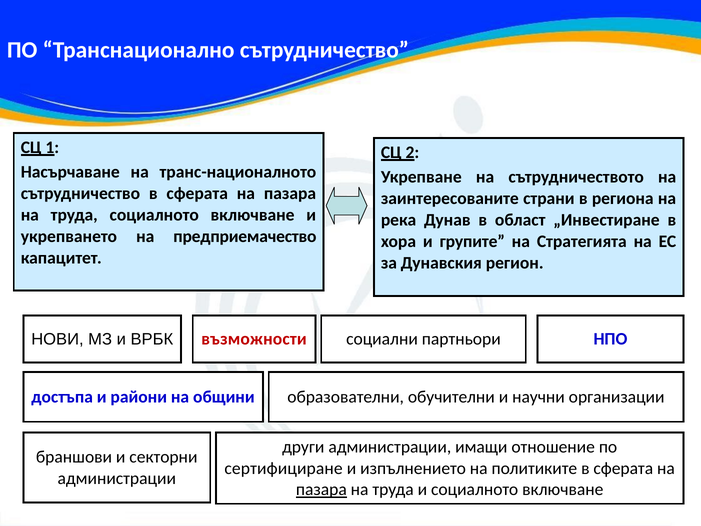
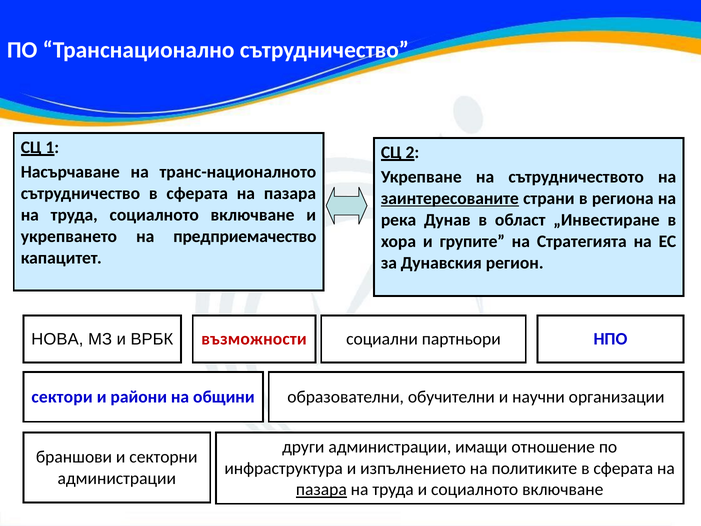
заинтересованите underline: none -> present (450, 198)
НОВИ: НОВИ -> НОВА (57, 339)
достъпа: достъпа -> сектори (62, 397)
сертифициране: сертифициране -> инфраструктура (284, 468)
